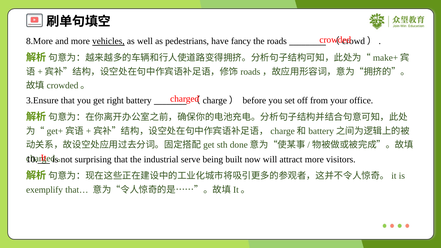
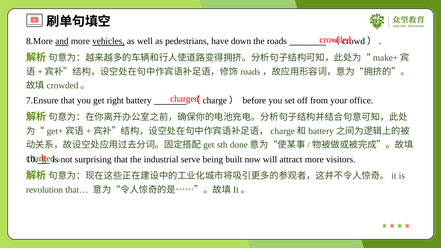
and underline: none -> present (62, 41)
fancy: fancy -> down (241, 41)
3.Ensure: 3.Ensure -> 7.Ensure (42, 101)
exemplify: exemplify -> revolution (45, 190)
